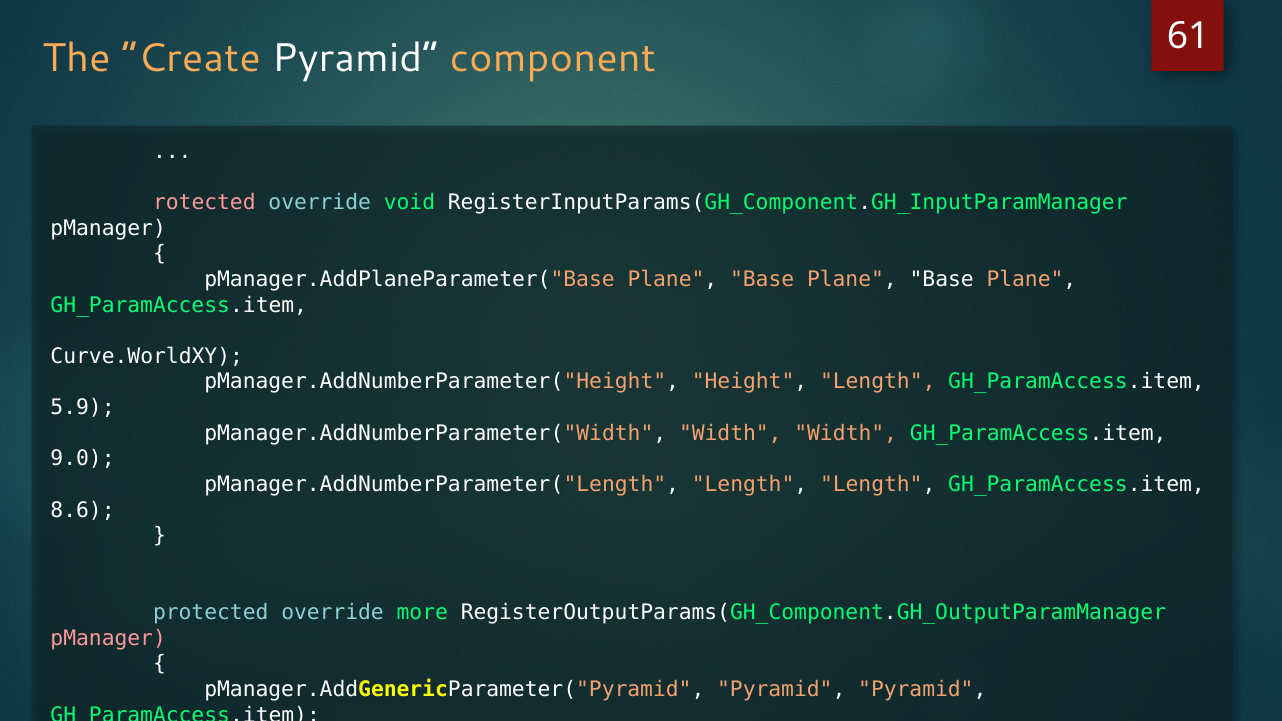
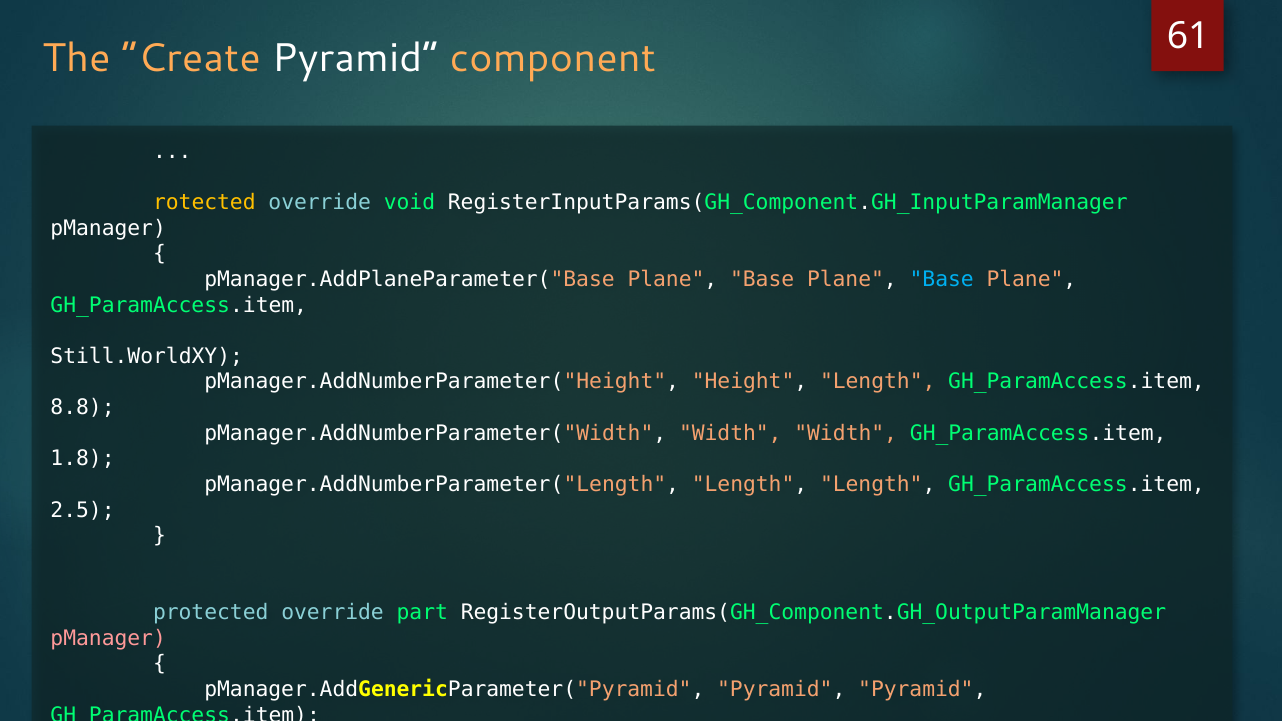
rotected colour: pink -> yellow (204, 203)
Base colour: white -> light blue (942, 279)
Curve.WorldXY: Curve.WorldXY -> Still.WorldXY (147, 356)
5.9: 5.9 -> 8.8 (83, 408)
9.0: 9.0 -> 1.8 (83, 459)
8.6: 8.6 -> 2.5 (83, 510)
more: more -> part (422, 613)
